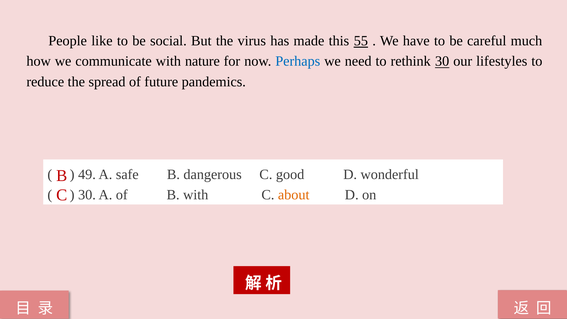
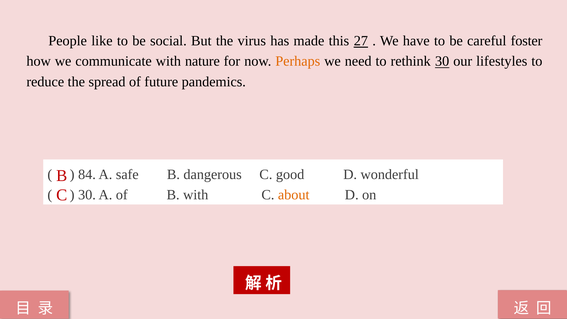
55: 55 -> 27 (361, 41)
much: much -> foster (527, 41)
Perhaps colour: blue -> orange (298, 61)
49: 49 -> 84 (87, 174)
